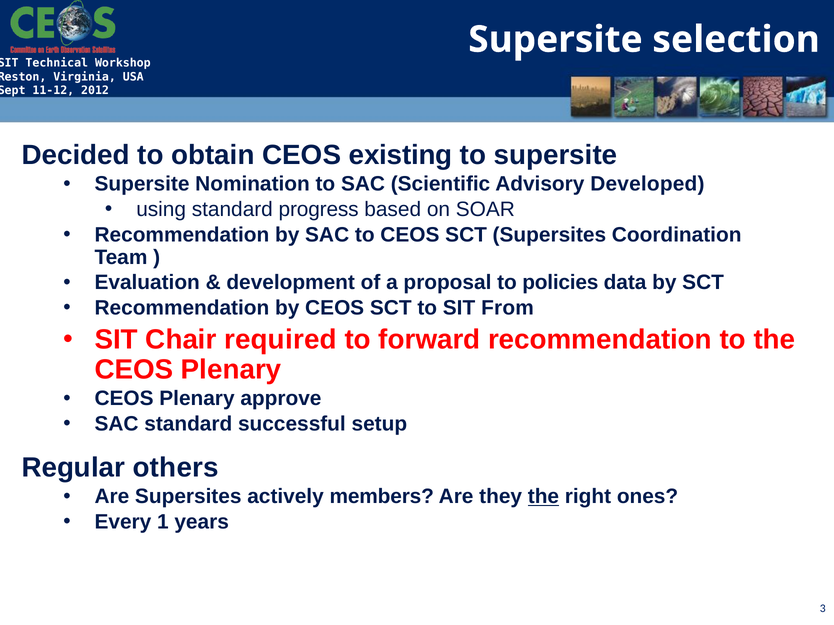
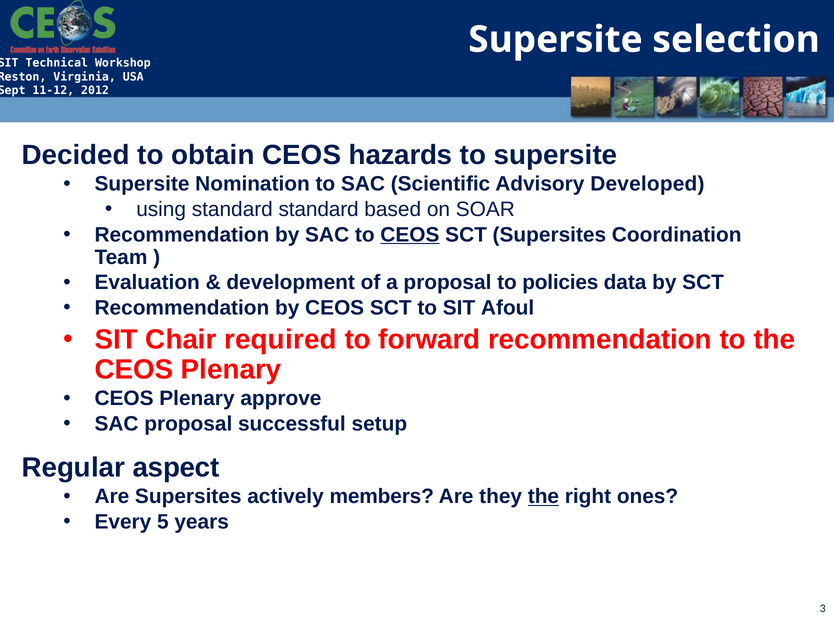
existing: existing -> hazards (401, 155)
standard progress: progress -> standard (319, 209)
CEOS underline: none -> present (410, 235)
From: From -> Afoul (508, 308)
SAC standard: standard -> proposal (188, 424)
others: others -> aspect (176, 468)
1: 1 -> 5 (163, 522)
